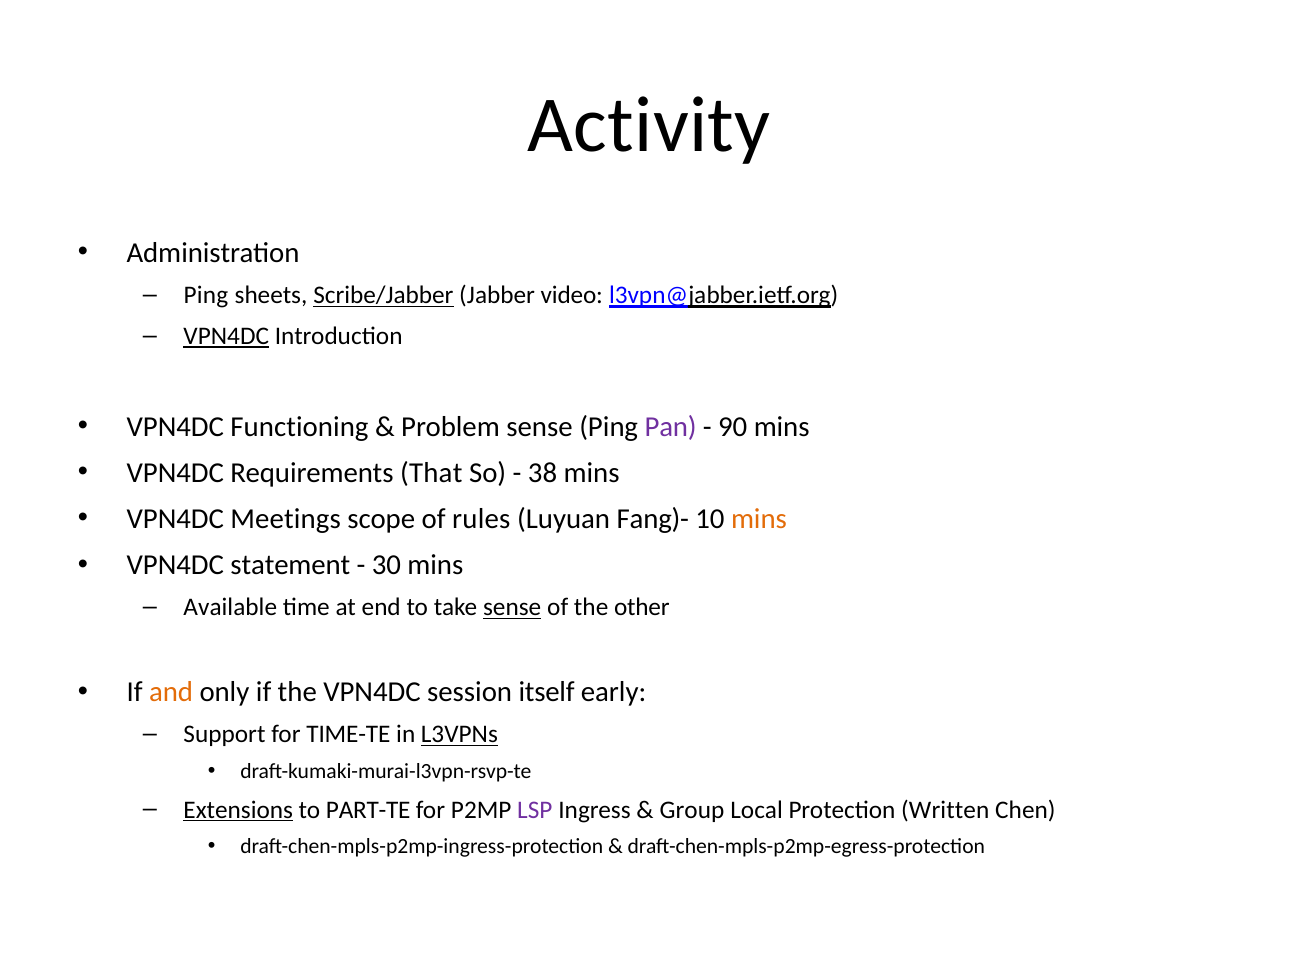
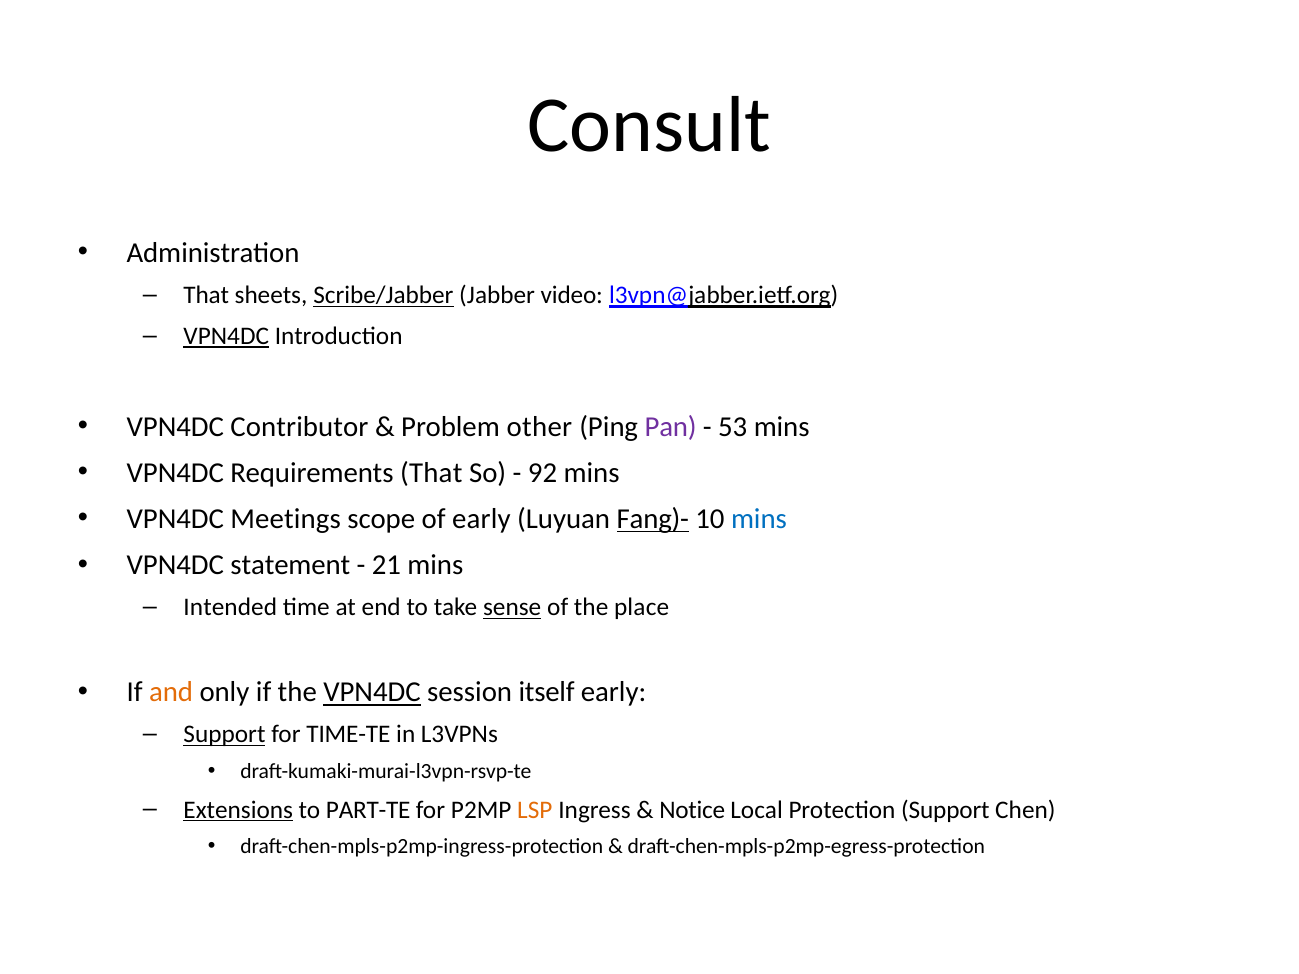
Activity: Activity -> Consult (649, 126)
Ping: Ping -> That (206, 295)
Functioning: Functioning -> Contributor (299, 427)
Problem sense: sense -> other (539, 427)
90: 90 -> 53 (733, 427)
38: 38 -> 92 (543, 473)
of rules: rules -> early (481, 519)
Fang)- underline: none -> present (653, 519)
mins colour: orange -> blue (759, 519)
30: 30 -> 21 (386, 565)
Available: Available -> Intended (230, 608)
other: other -> place (642, 608)
VPN4DC underline: none -> present (372, 692)
Support underline: none -> present (224, 735)
L3VPNs underline: present -> none (459, 735)
LSP colour: purple -> orange (535, 810)
Group: Group -> Notice (692, 810)
Protection Written: Written -> Support (945, 810)
